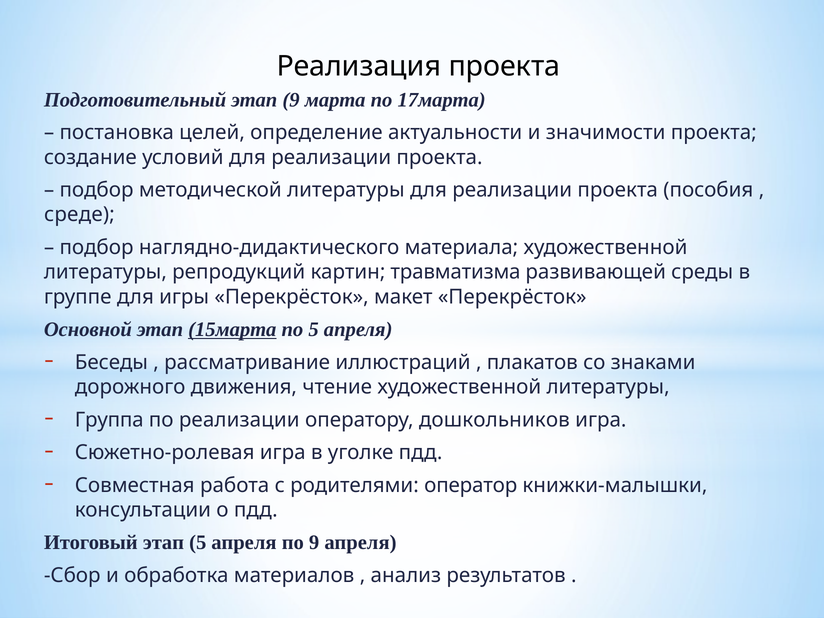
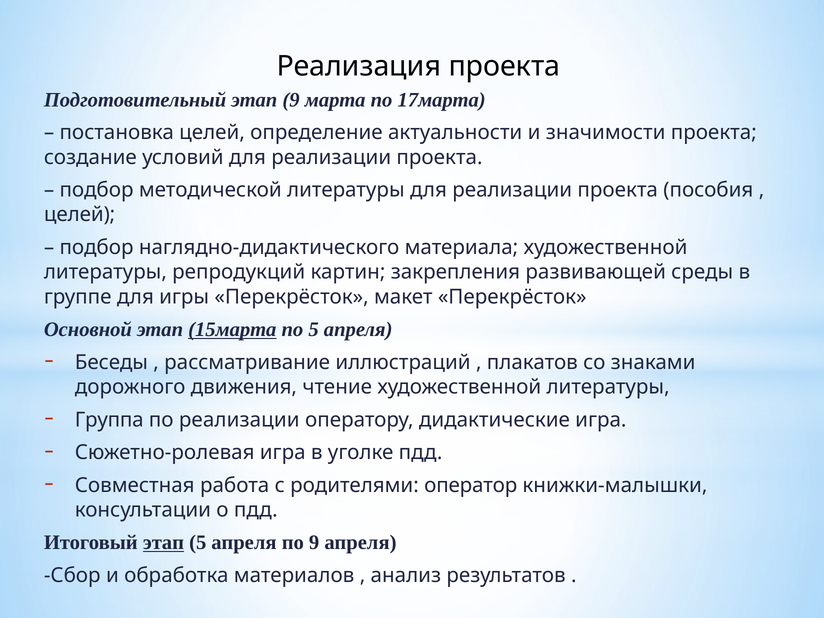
среде: среде -> целей (80, 215)
травматизма: травматизма -> закрепления (455, 272)
дошкольников: дошкольников -> дидактические (494, 420)
этап underline: none -> present (163, 543)
